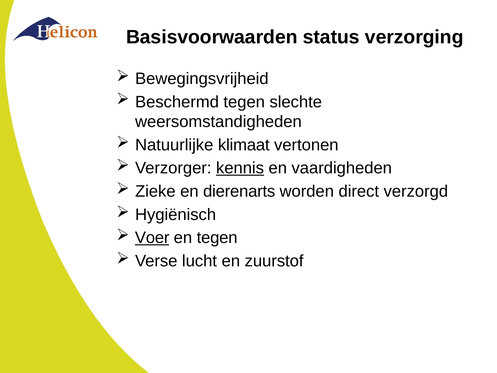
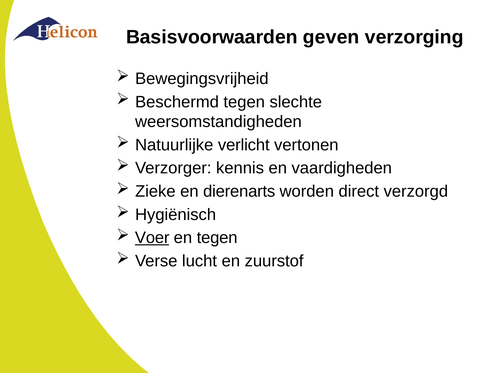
status: status -> geven (331, 37)
klimaat: klimaat -> verlicht (244, 145)
kennis underline: present -> none (240, 168)
